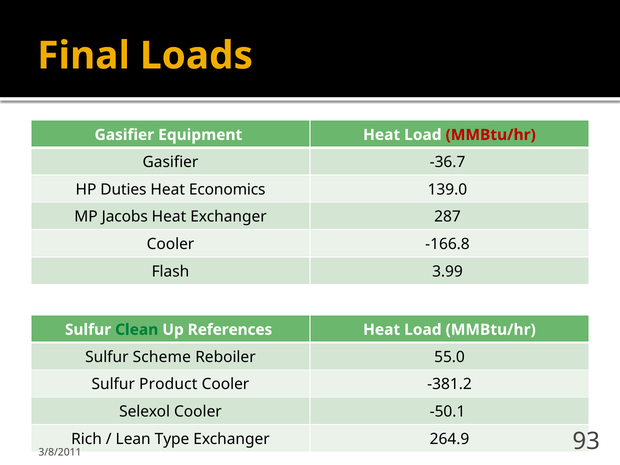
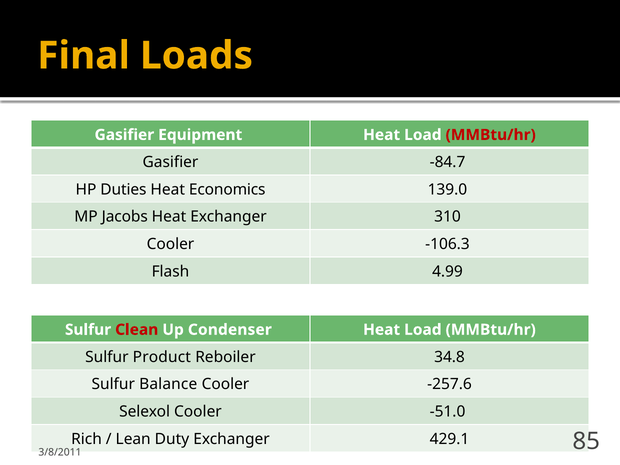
-36.7: -36.7 -> -84.7 (448, 162)
287: 287 -> 310 (447, 217)
-166.8: -166.8 -> -106.3 (447, 244)
3.99: 3.99 -> 4.99 (447, 271)
Clean colour: green -> red (137, 330)
References: References -> Condenser (230, 330)
Scheme: Scheme -> Product (162, 357)
55.0: 55.0 -> 34.8 (450, 357)
Product: Product -> Balance (168, 384)
-381.2: -381.2 -> -257.6 (449, 384)
-50.1: -50.1 -> -51.0 (448, 412)
Type: Type -> Duty (172, 439)
264.9: 264.9 -> 429.1 (449, 439)
93: 93 -> 85 (586, 441)
